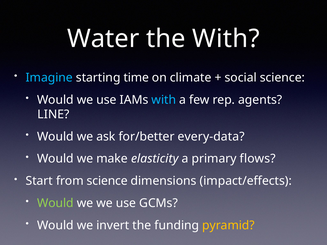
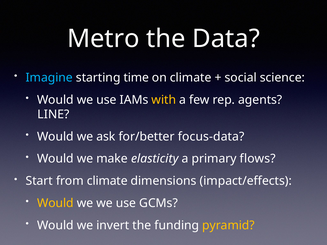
Water: Water -> Metro (103, 39)
the With: With -> Data (226, 39)
with colour: light blue -> yellow (164, 100)
every-data: every-data -> focus-data (211, 137)
from science: science -> climate (107, 181)
Would colour: light green -> yellow (55, 203)
